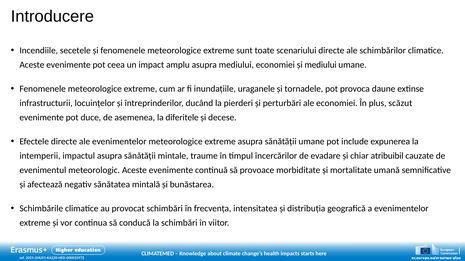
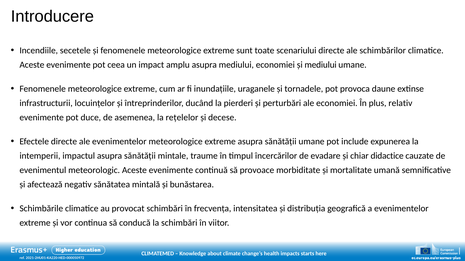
scăzut: scăzut -> relativ (400, 103)
diferitele: diferitele -> rețelelor (182, 118)
atribuibil: atribuibil -> didactice (387, 156)
